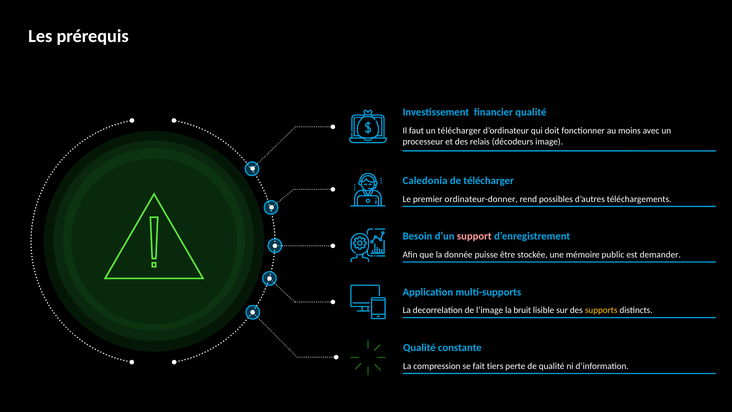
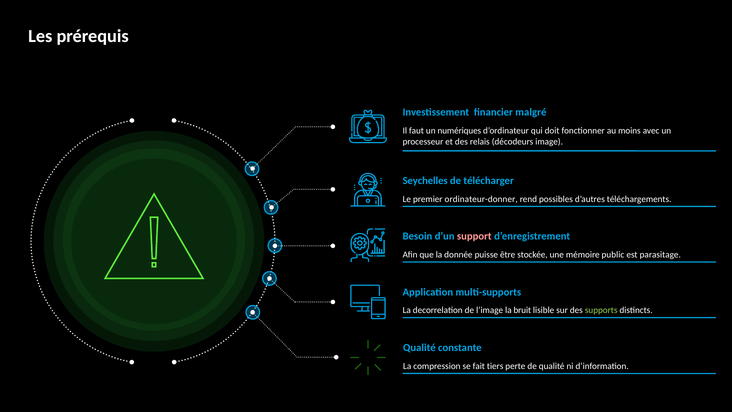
financier qualité: qualité -> malgré (531, 112)
un télécharger: télécharger -> numériques (459, 131)
Caledonia: Caledonia -> Seychelles (425, 181)
demander: demander -> parasitage (660, 255)
supports colour: yellow -> light green (601, 310)
